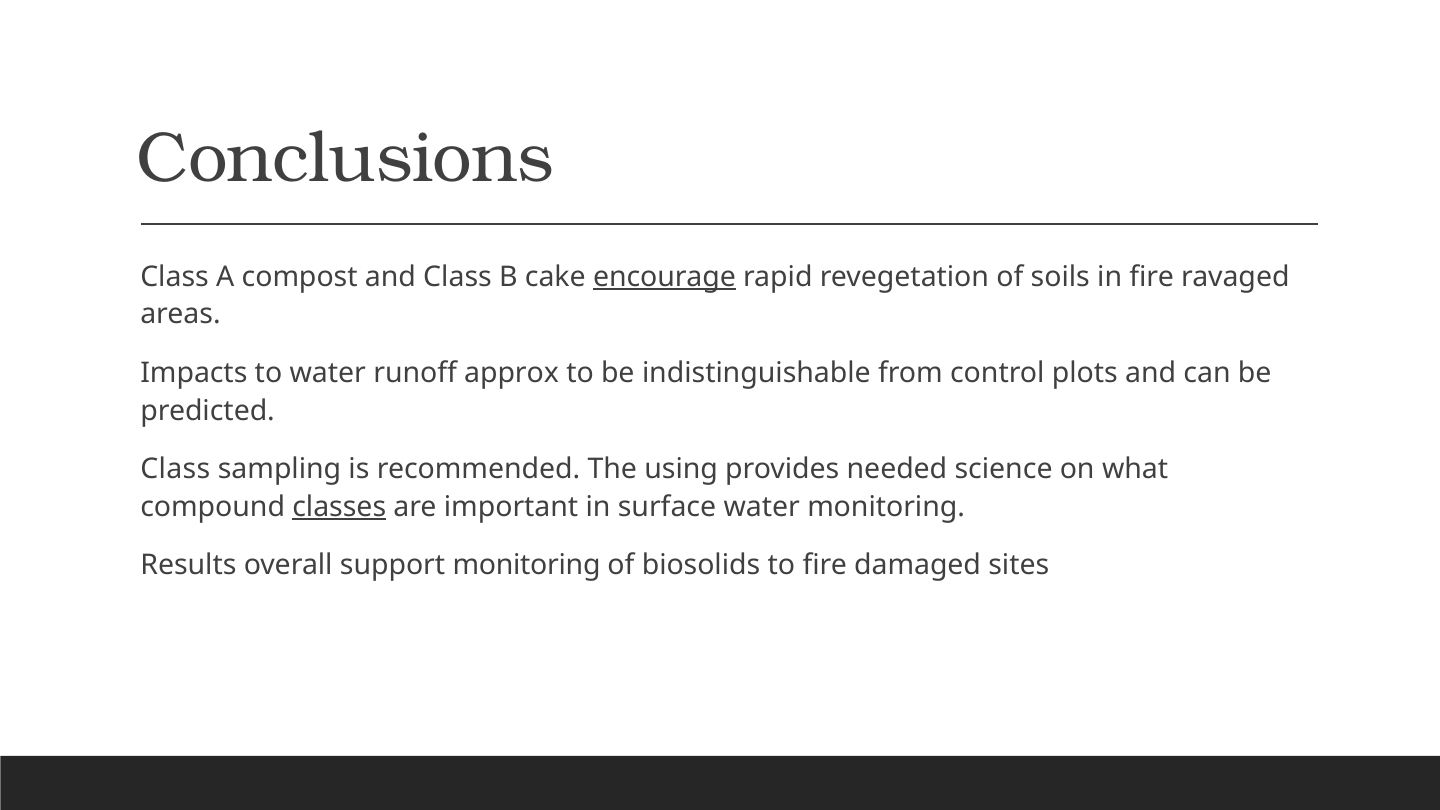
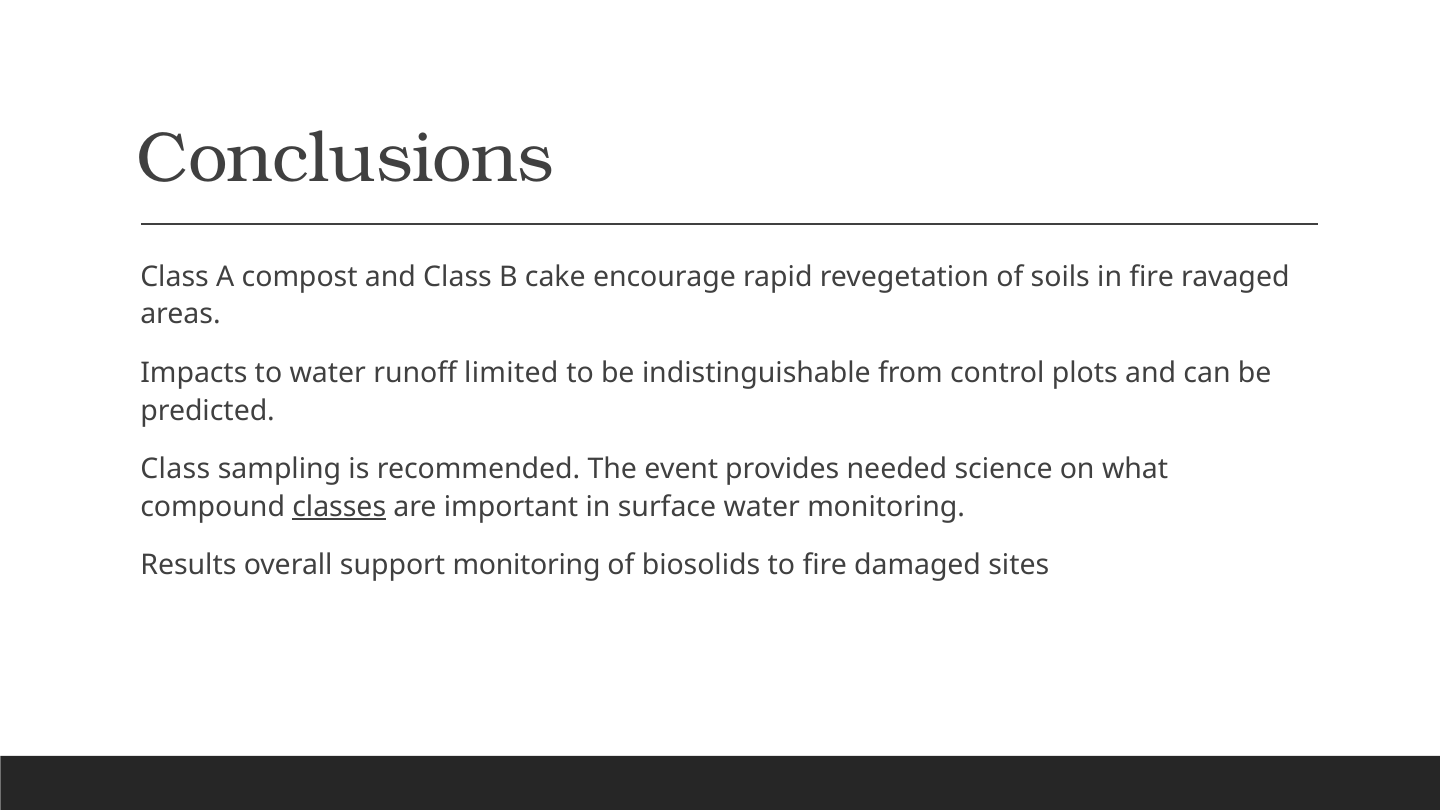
encourage underline: present -> none (664, 277)
approx: approx -> limited (511, 373)
using: using -> event (681, 469)
